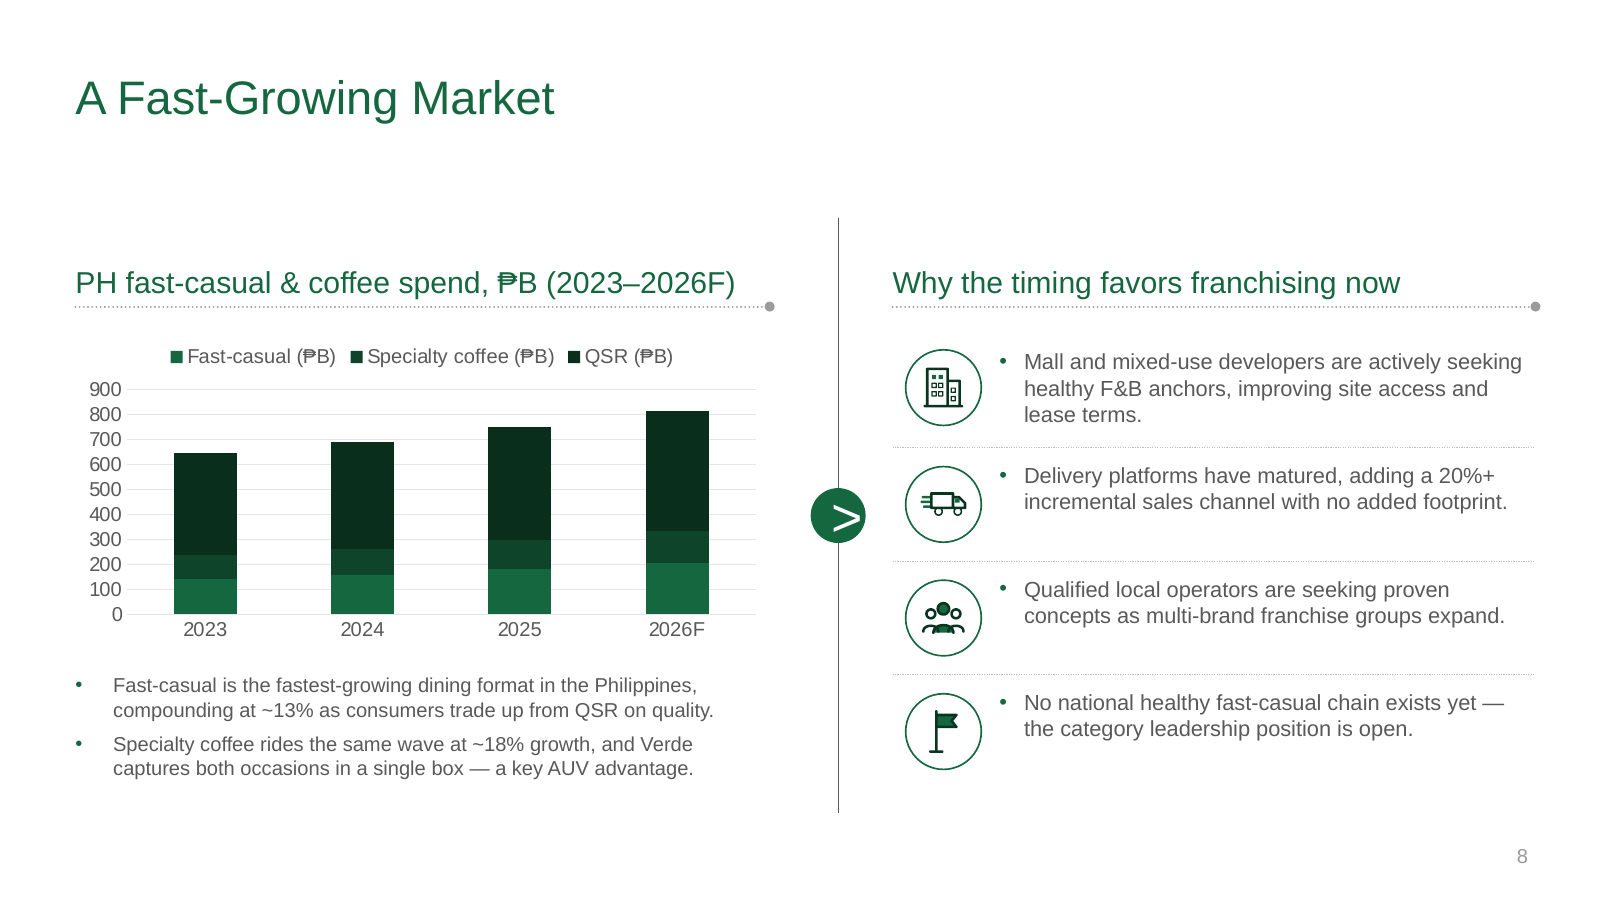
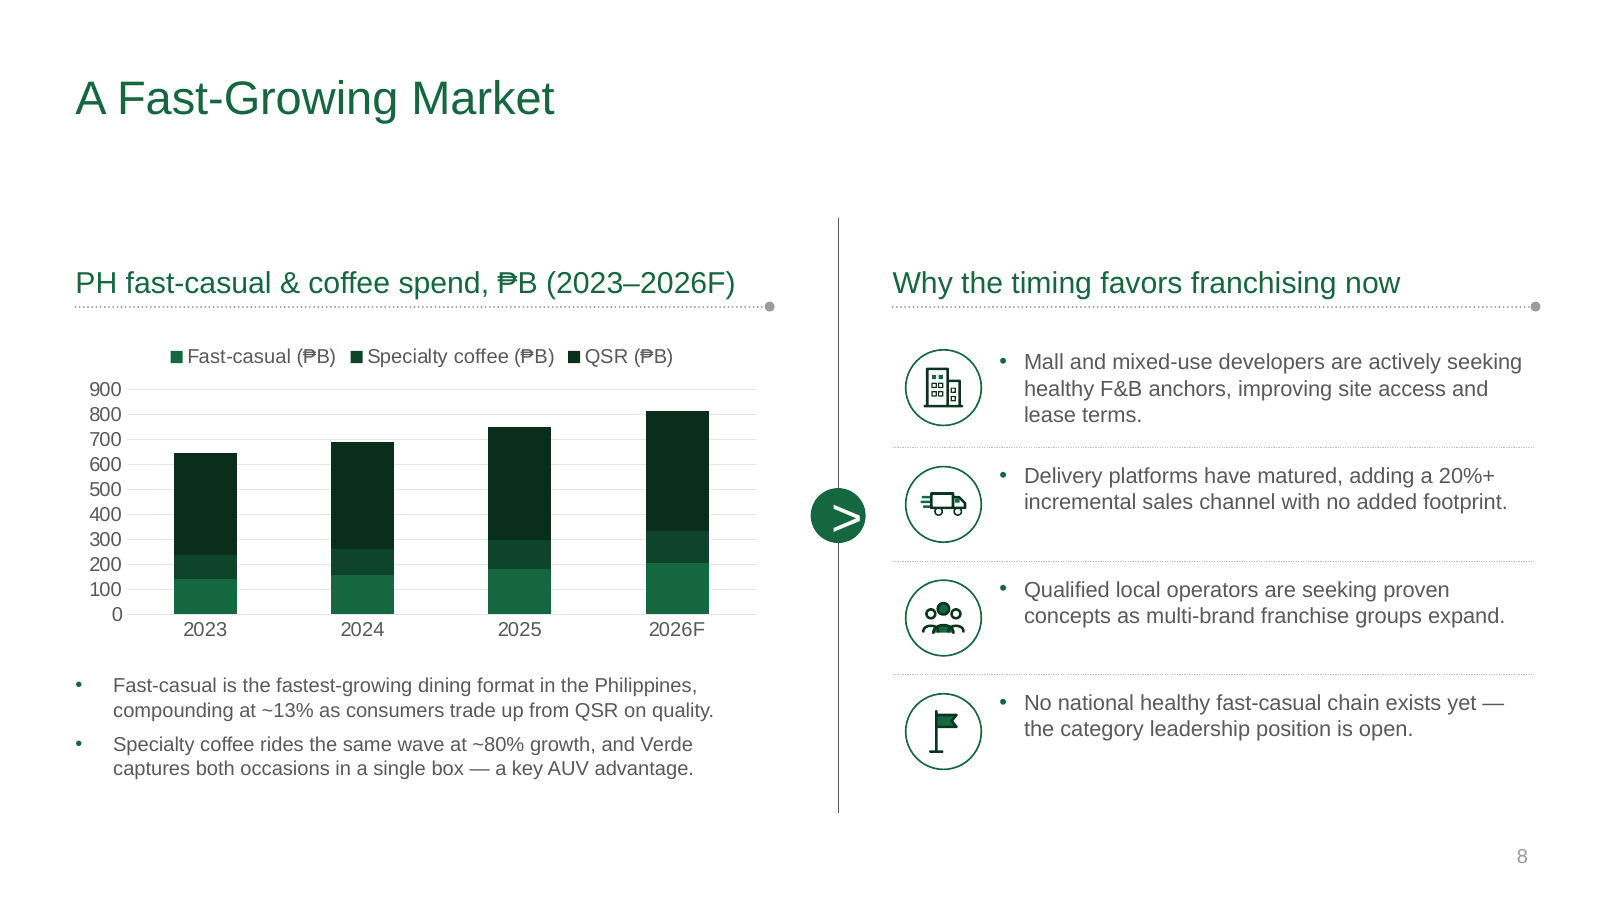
~18%: ~18% -> ~80% (498, 745)
